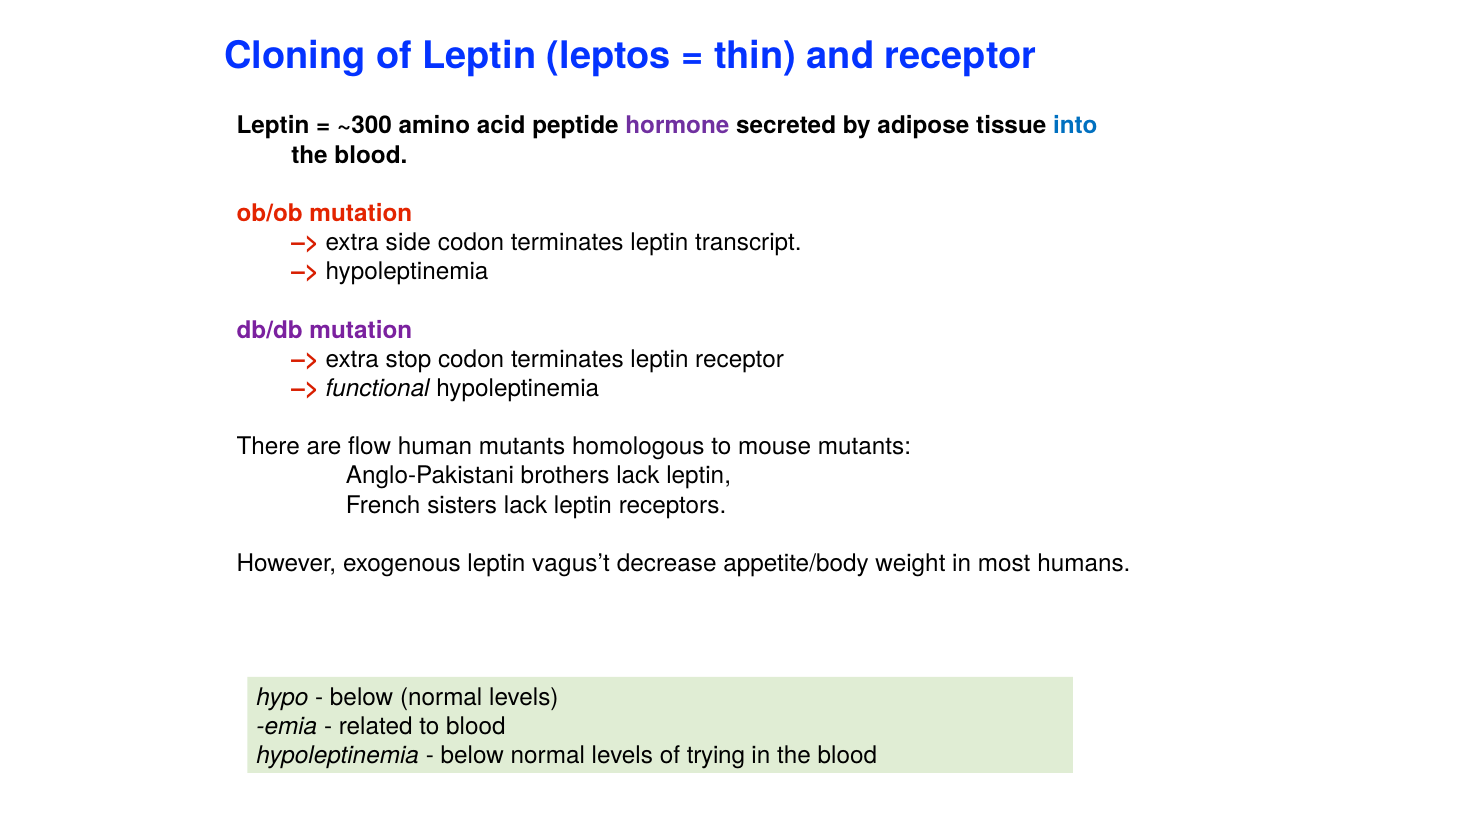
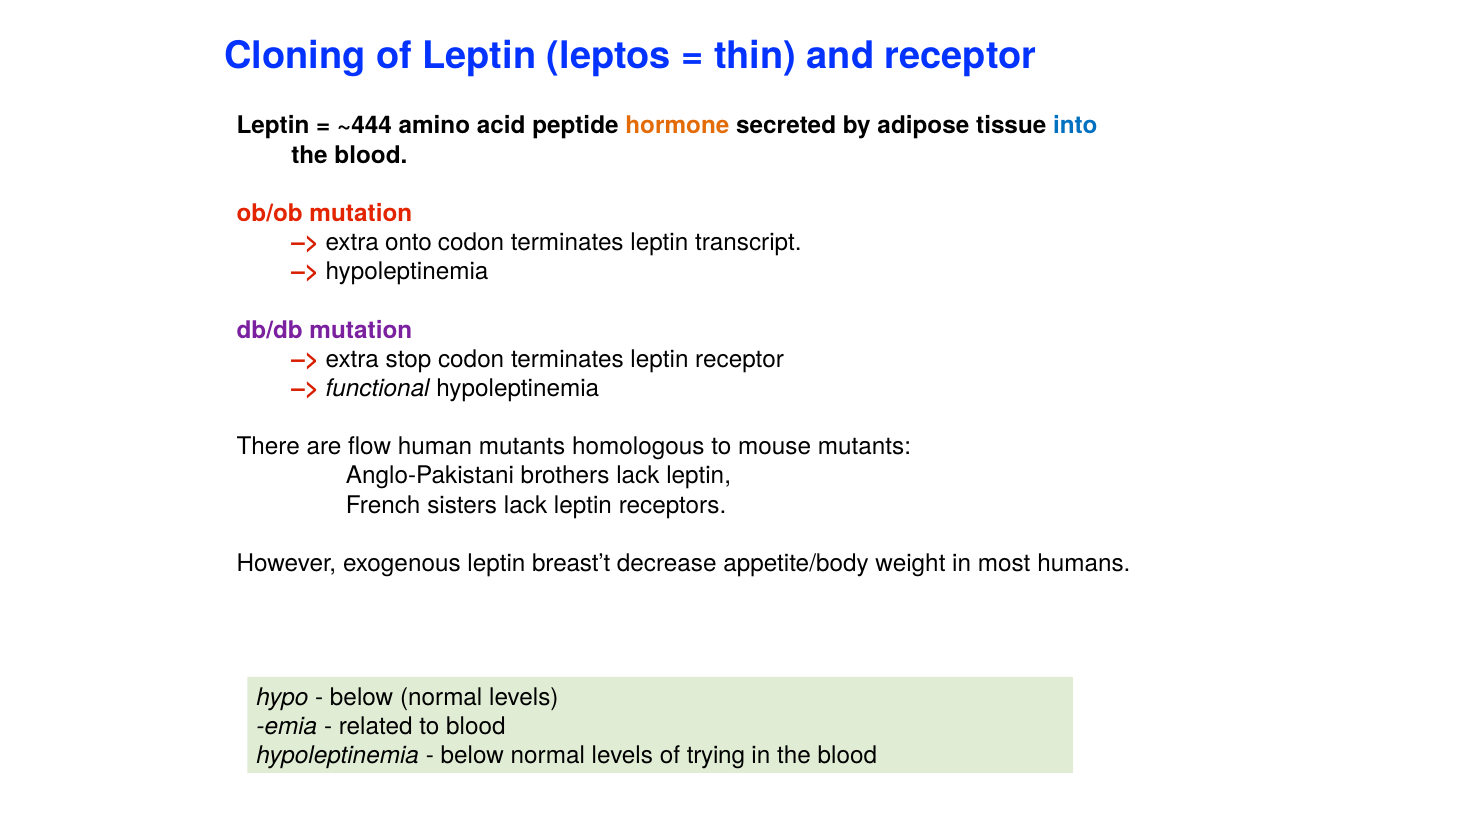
~300: ~300 -> ~444 (364, 126)
hormone colour: purple -> orange (677, 126)
side: side -> onto (409, 243)
vagus’t: vagus’t -> breast’t (571, 563)
